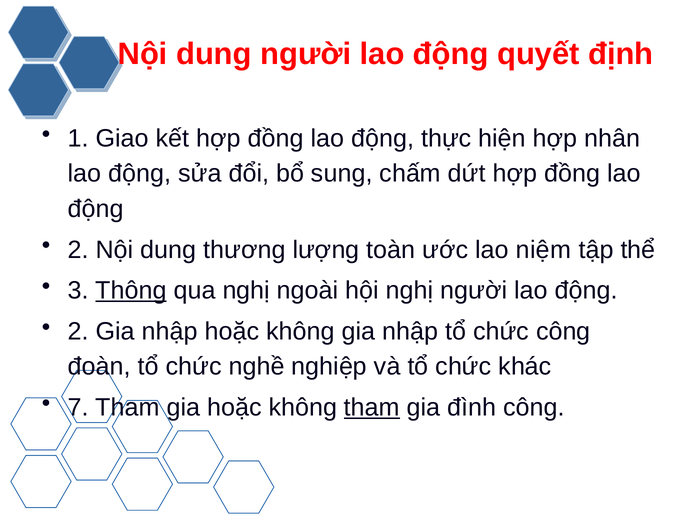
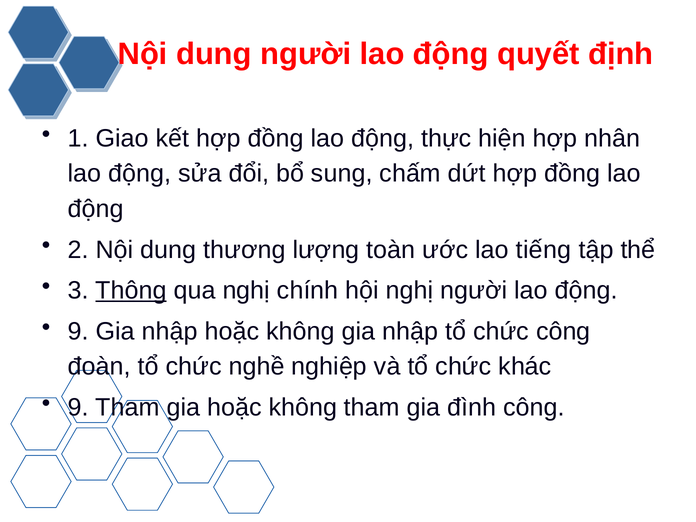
niệm: niệm -> tiếng (544, 250)
ngoài: ngoài -> chính (308, 291)
2: 2 -> 9 (78, 331)
7: 7 -> 9 (78, 408)
tham underline: present -> none (372, 408)
